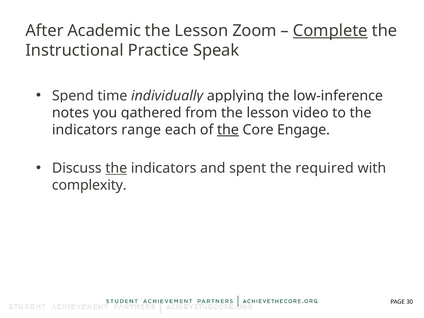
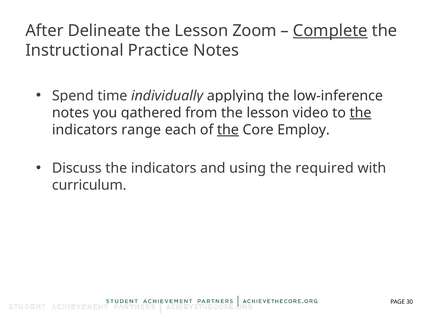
Academic: Academic -> Delineate (104, 31)
Practice Speak: Speak -> Notes (216, 50)
the underline: none -> present (361, 113)
Engage: Engage -> Employ (304, 130)
the underline: present -> none (116, 168)
spent: spent -> using (248, 168)
complexity: complexity -> curriculum (89, 185)
